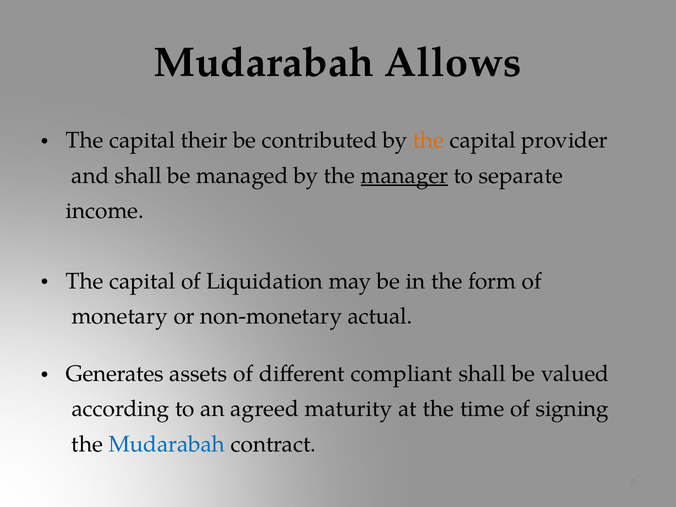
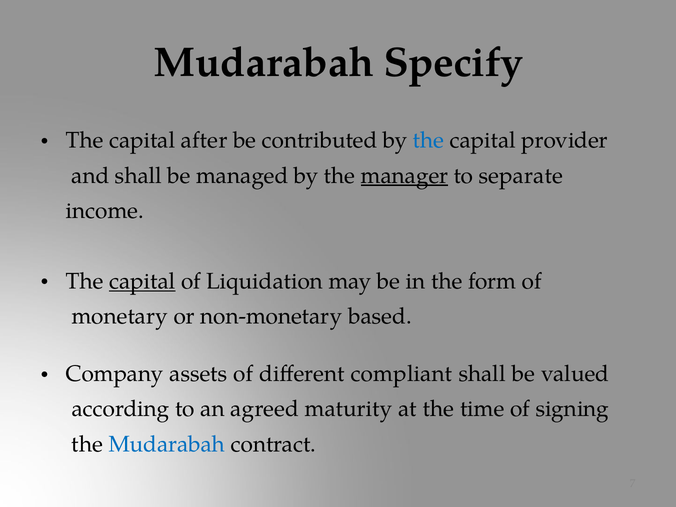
Allows: Allows -> Specify (454, 63)
their: their -> after (204, 141)
the colour: orange -> blue (428, 141)
capital underline: none -> present (142, 281)
actual: actual -> based (380, 316)
Generates: Generates -> Company (115, 374)
